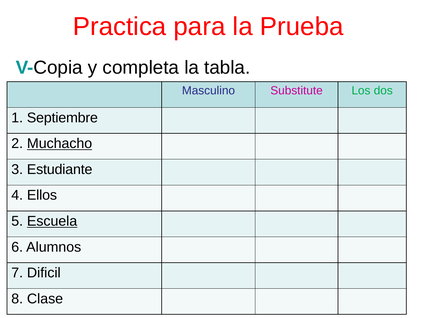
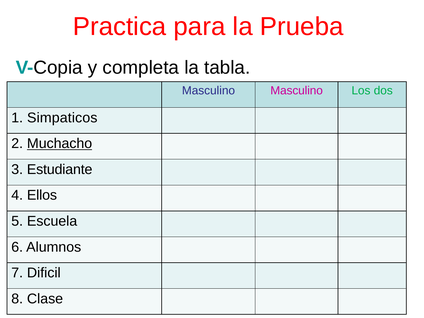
Masculino Substitute: Substitute -> Masculino (297, 91)
Septiembre: Septiembre -> Simpaticos (62, 118)
Escuela underline: present -> none (52, 221)
